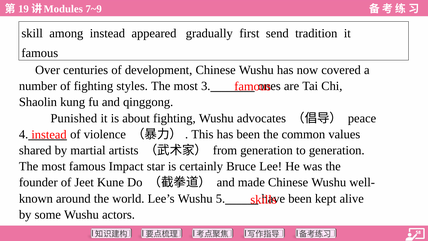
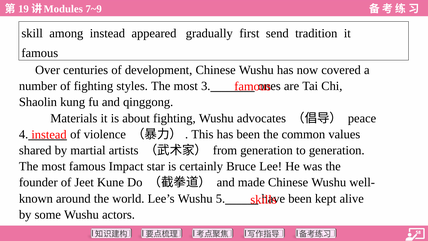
Punished: Punished -> Materials (74, 118)
